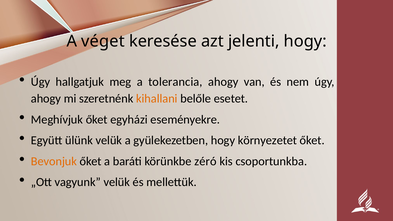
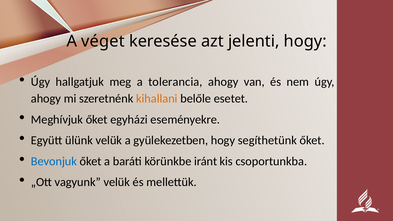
környezetet: környezetet -> segíthetünk (267, 140)
Bevonjuk colour: orange -> blue (54, 161)
zéró: zéró -> iránt (206, 161)
